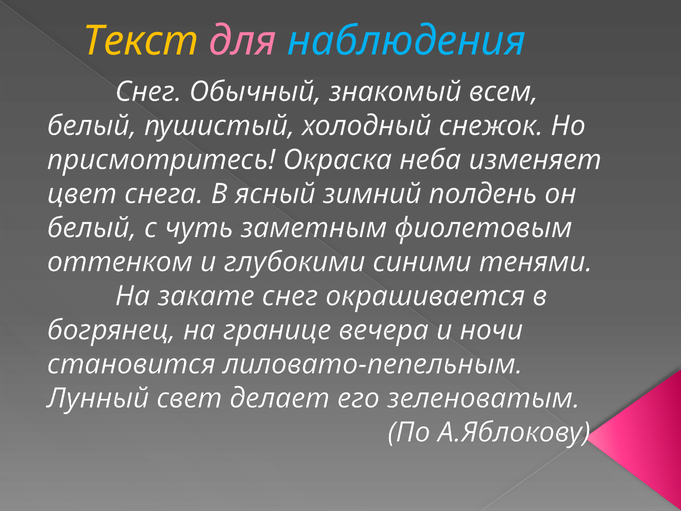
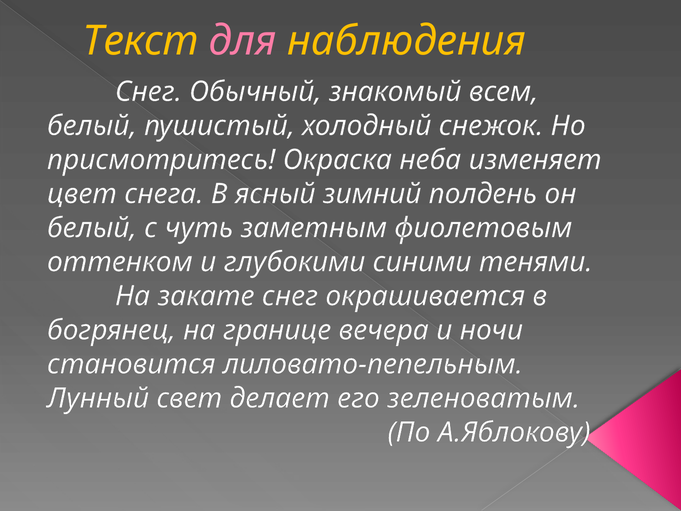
наблюдения colour: light blue -> yellow (407, 41)
